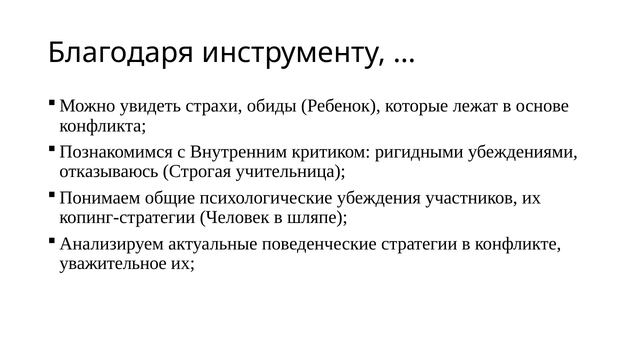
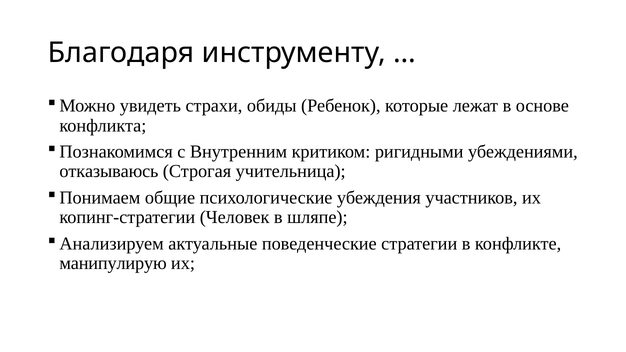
уважительное: уважительное -> манипулирую (113, 263)
